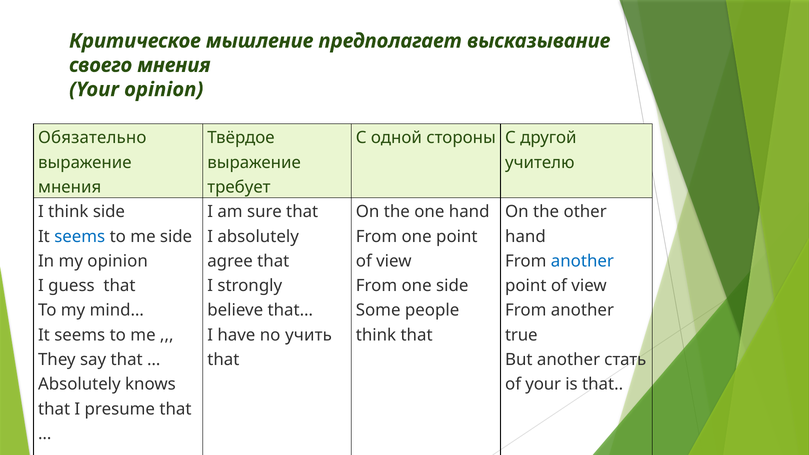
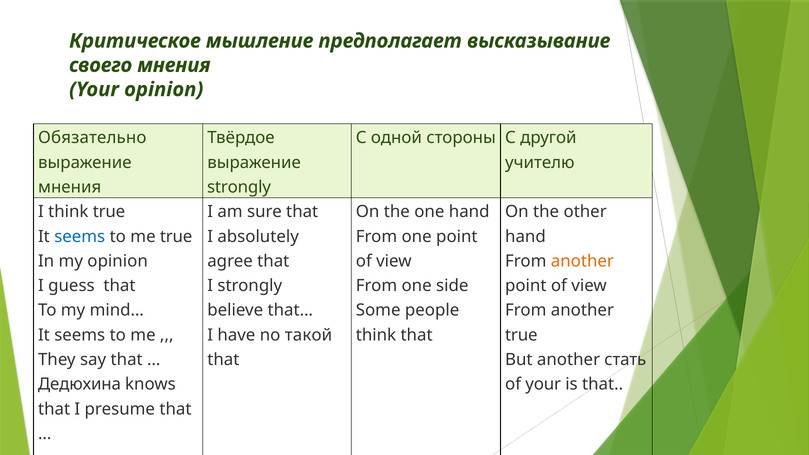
требует: требует -> strongly (239, 187)
think side: side -> true (109, 212)
me side: side -> true (176, 236)
another colour: blue -> orange (582, 261)
учить: учить -> такой (309, 335)
Absolutely: Absolutely -> Дедюхина (79, 384)
